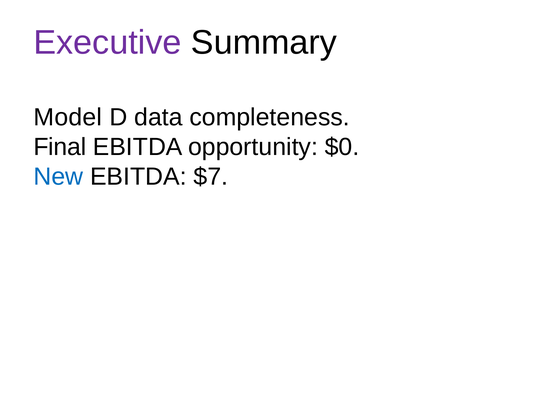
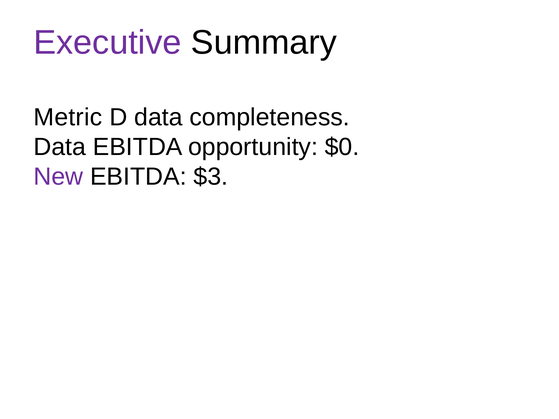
Model: Model -> Metric (68, 117)
Final: Final -> Data (60, 147)
New colour: blue -> purple (58, 177)
$7: $7 -> $3 (211, 177)
